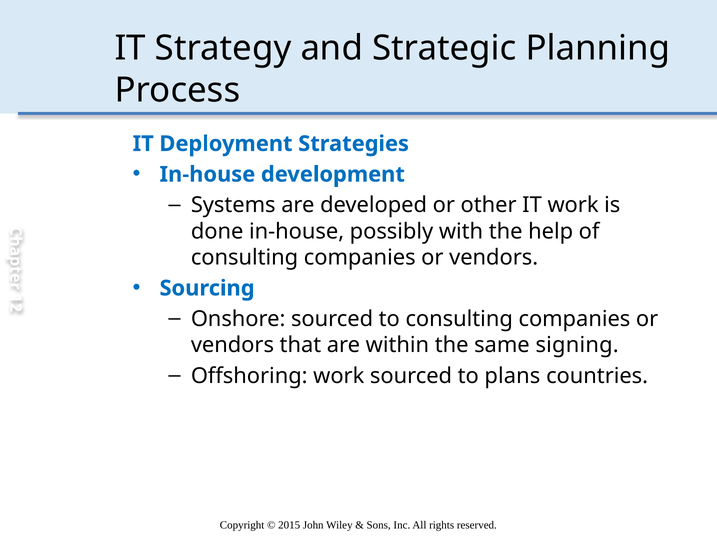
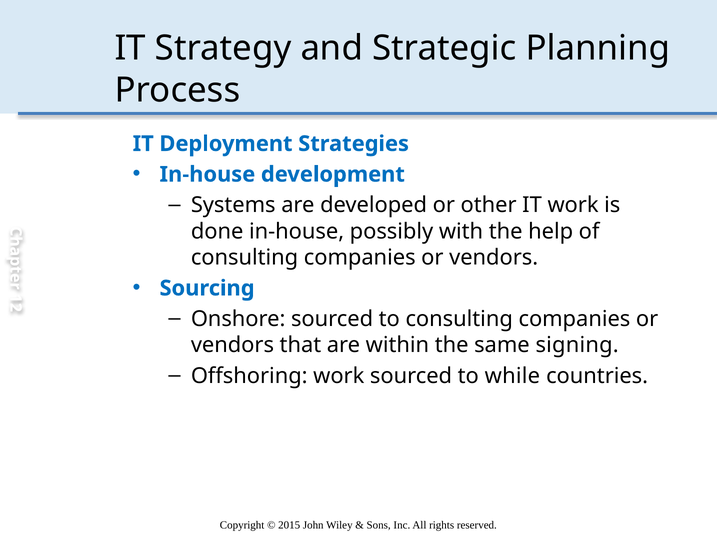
plans: plans -> while (512, 376)
